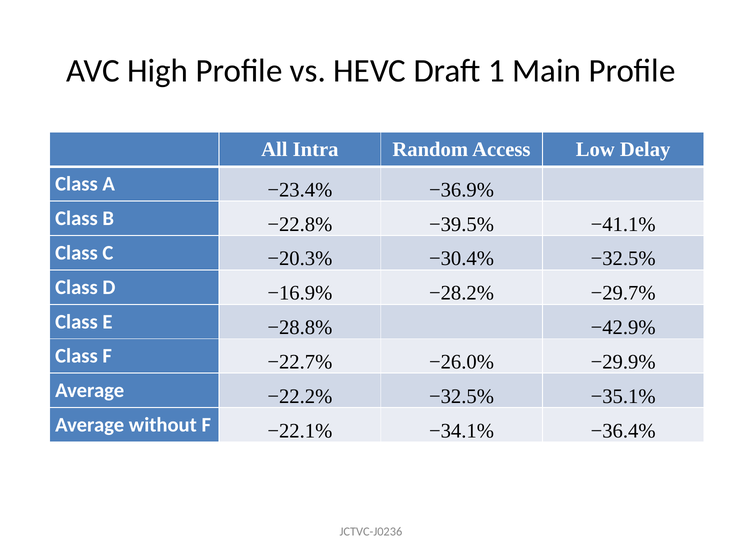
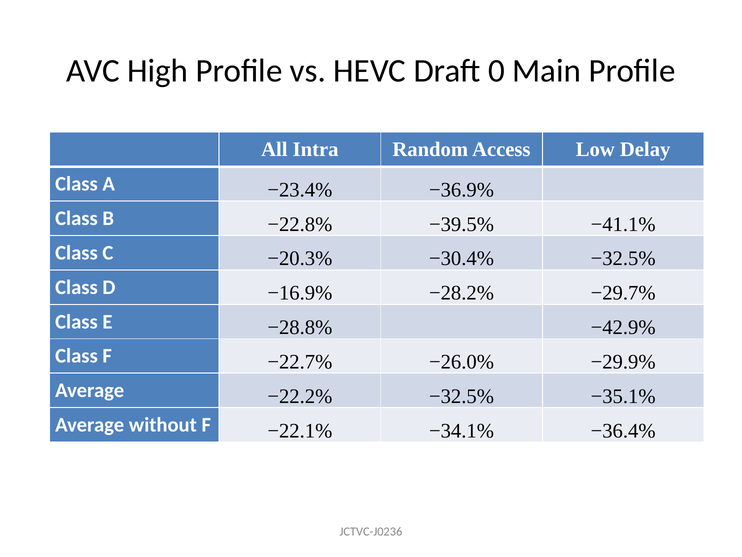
1: 1 -> 0 (496, 71)
